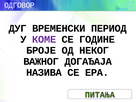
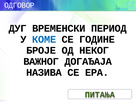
КОМЕ colour: purple -> blue (44, 39)
